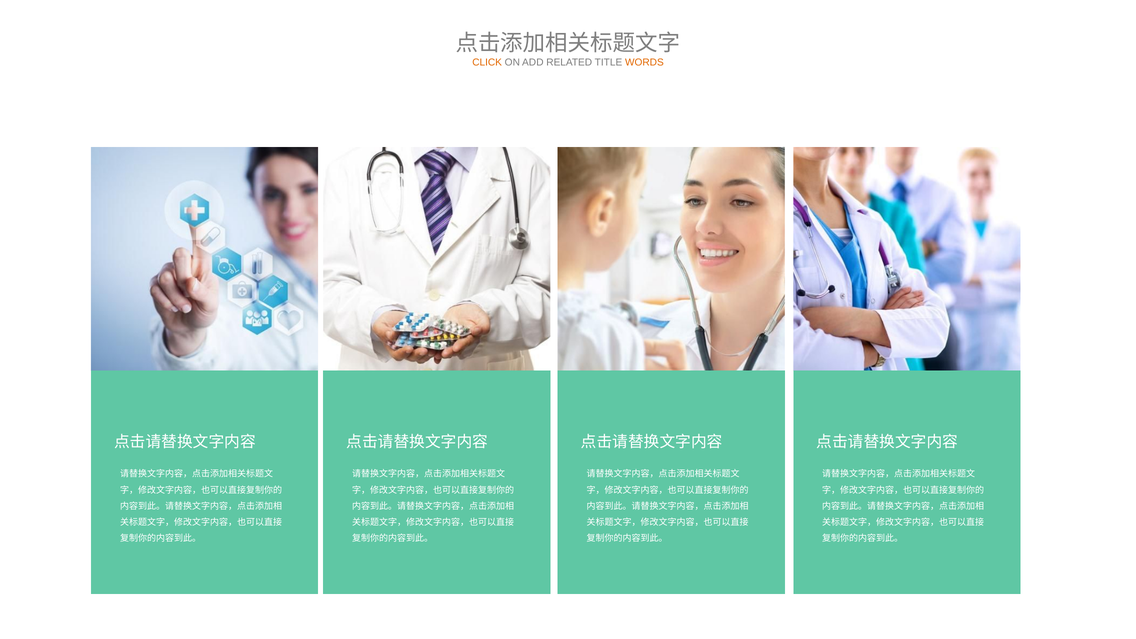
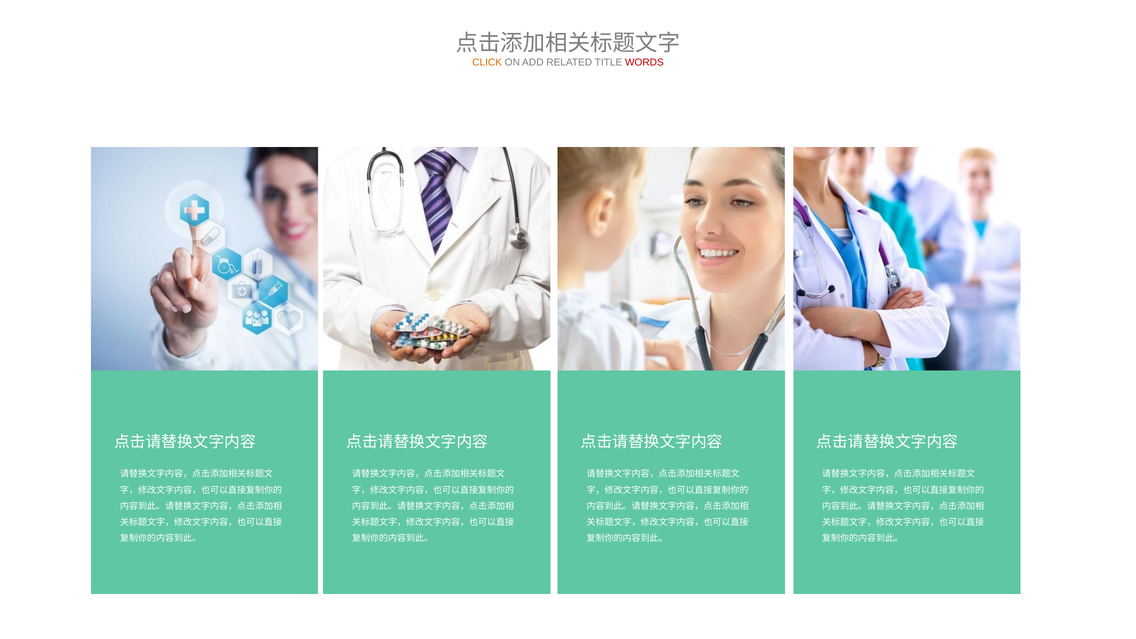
WORDS colour: orange -> red (644, 63)
